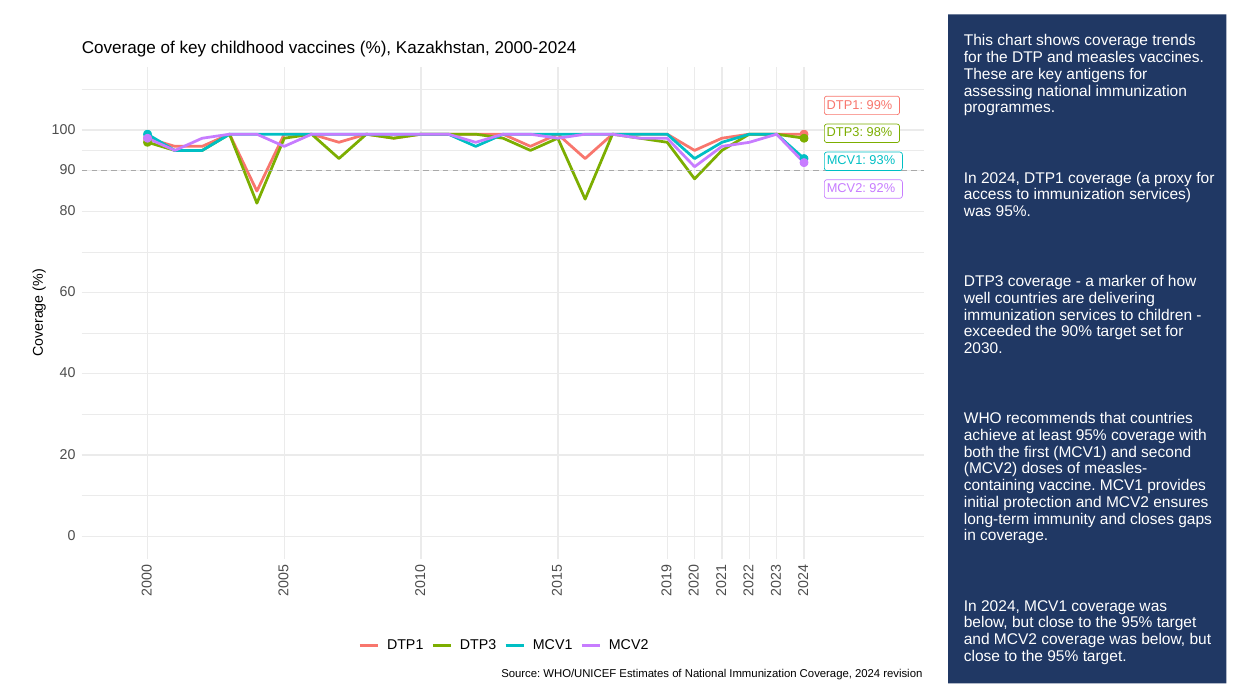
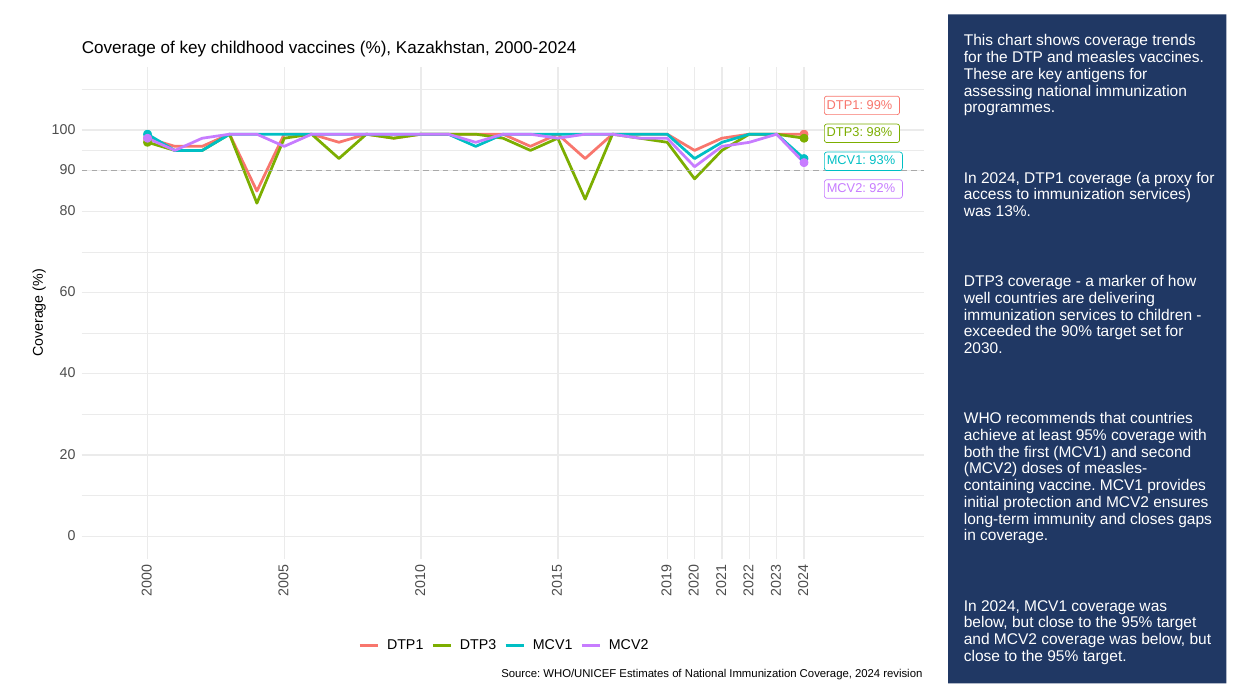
was 95%: 95% -> 13% (1013, 212)
